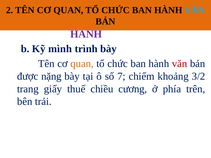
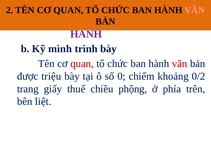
VĂN colour: light blue -> pink (195, 10)
quan colour: orange -> red (82, 64)
nặng: nặng -> triệu (51, 76)
7: 7 -> 0 (121, 76)
3/2: 3/2 -> 0/2 (198, 76)
cương: cương -> phộng (133, 89)
trải: trải -> liệt (43, 102)
